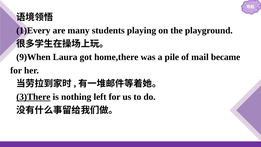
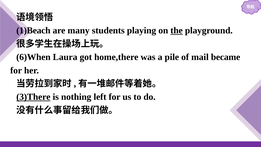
1)Every: 1)Every -> 1)Beach (33, 31)
the underline: none -> present (177, 31)
9)When: 9)When -> 6)When (33, 57)
